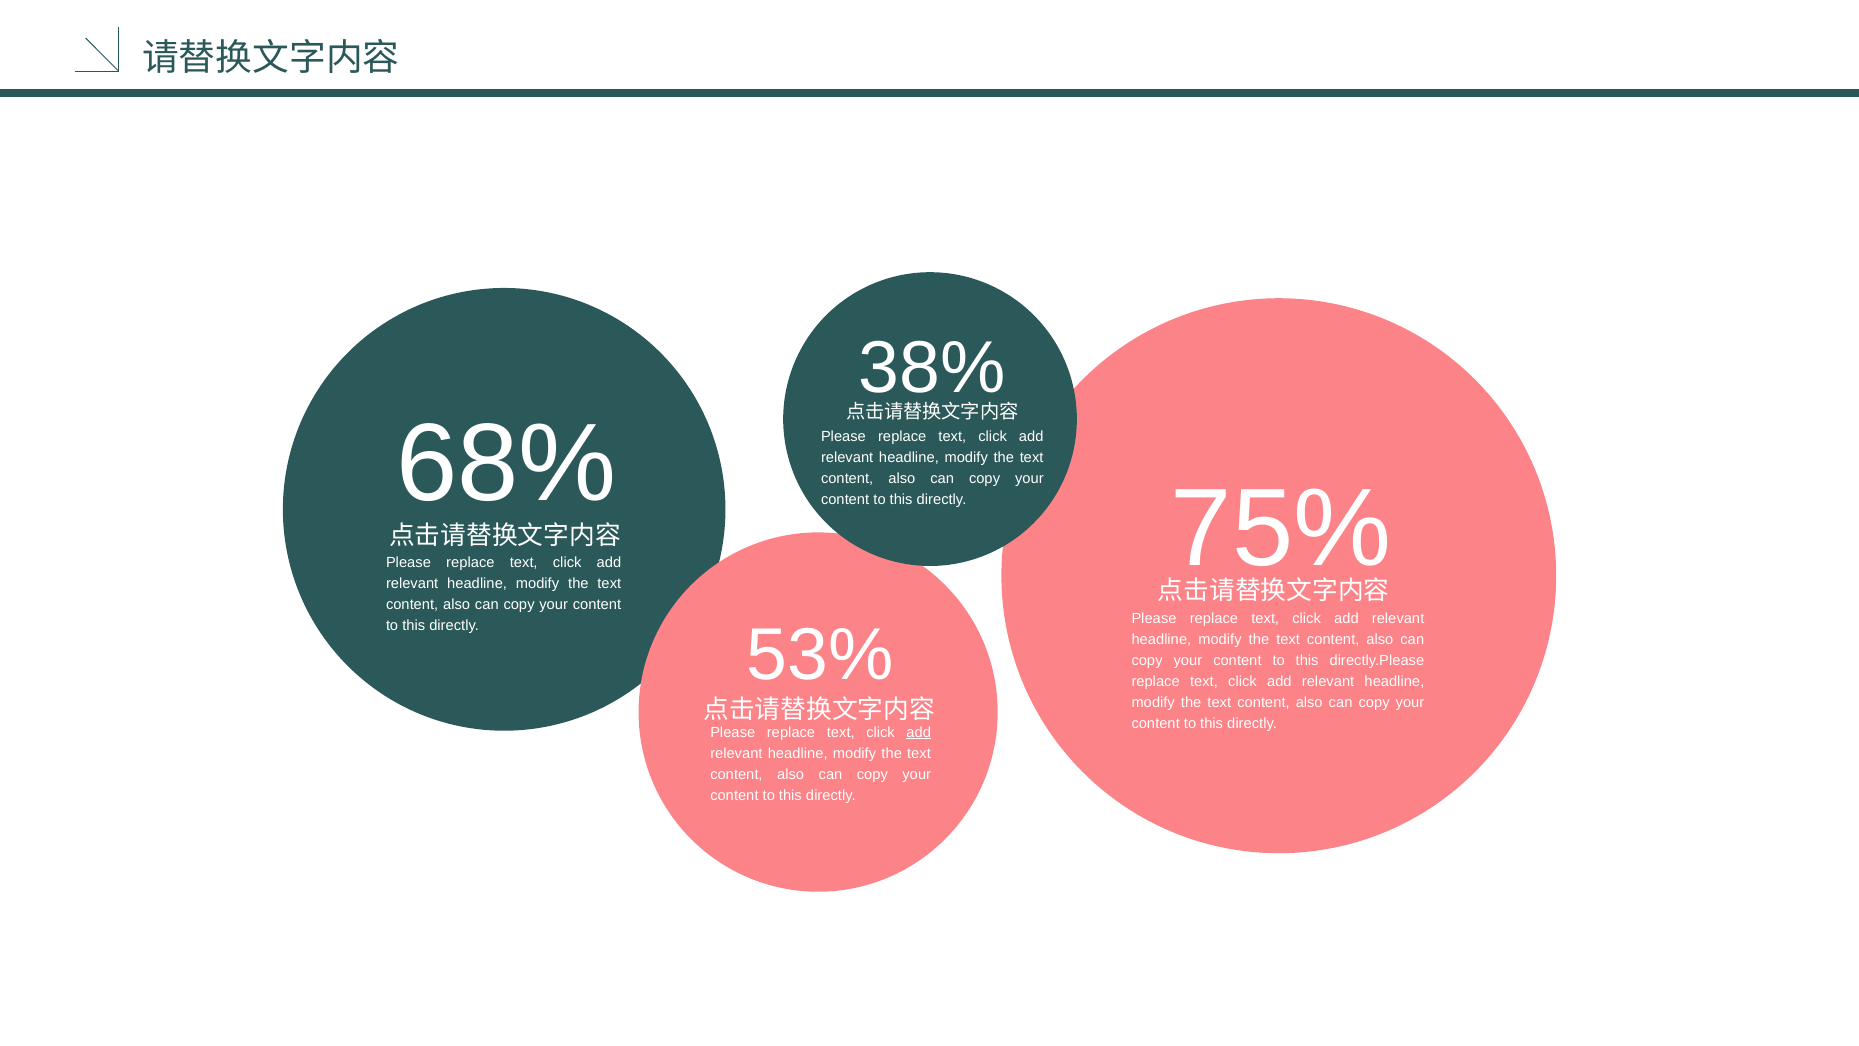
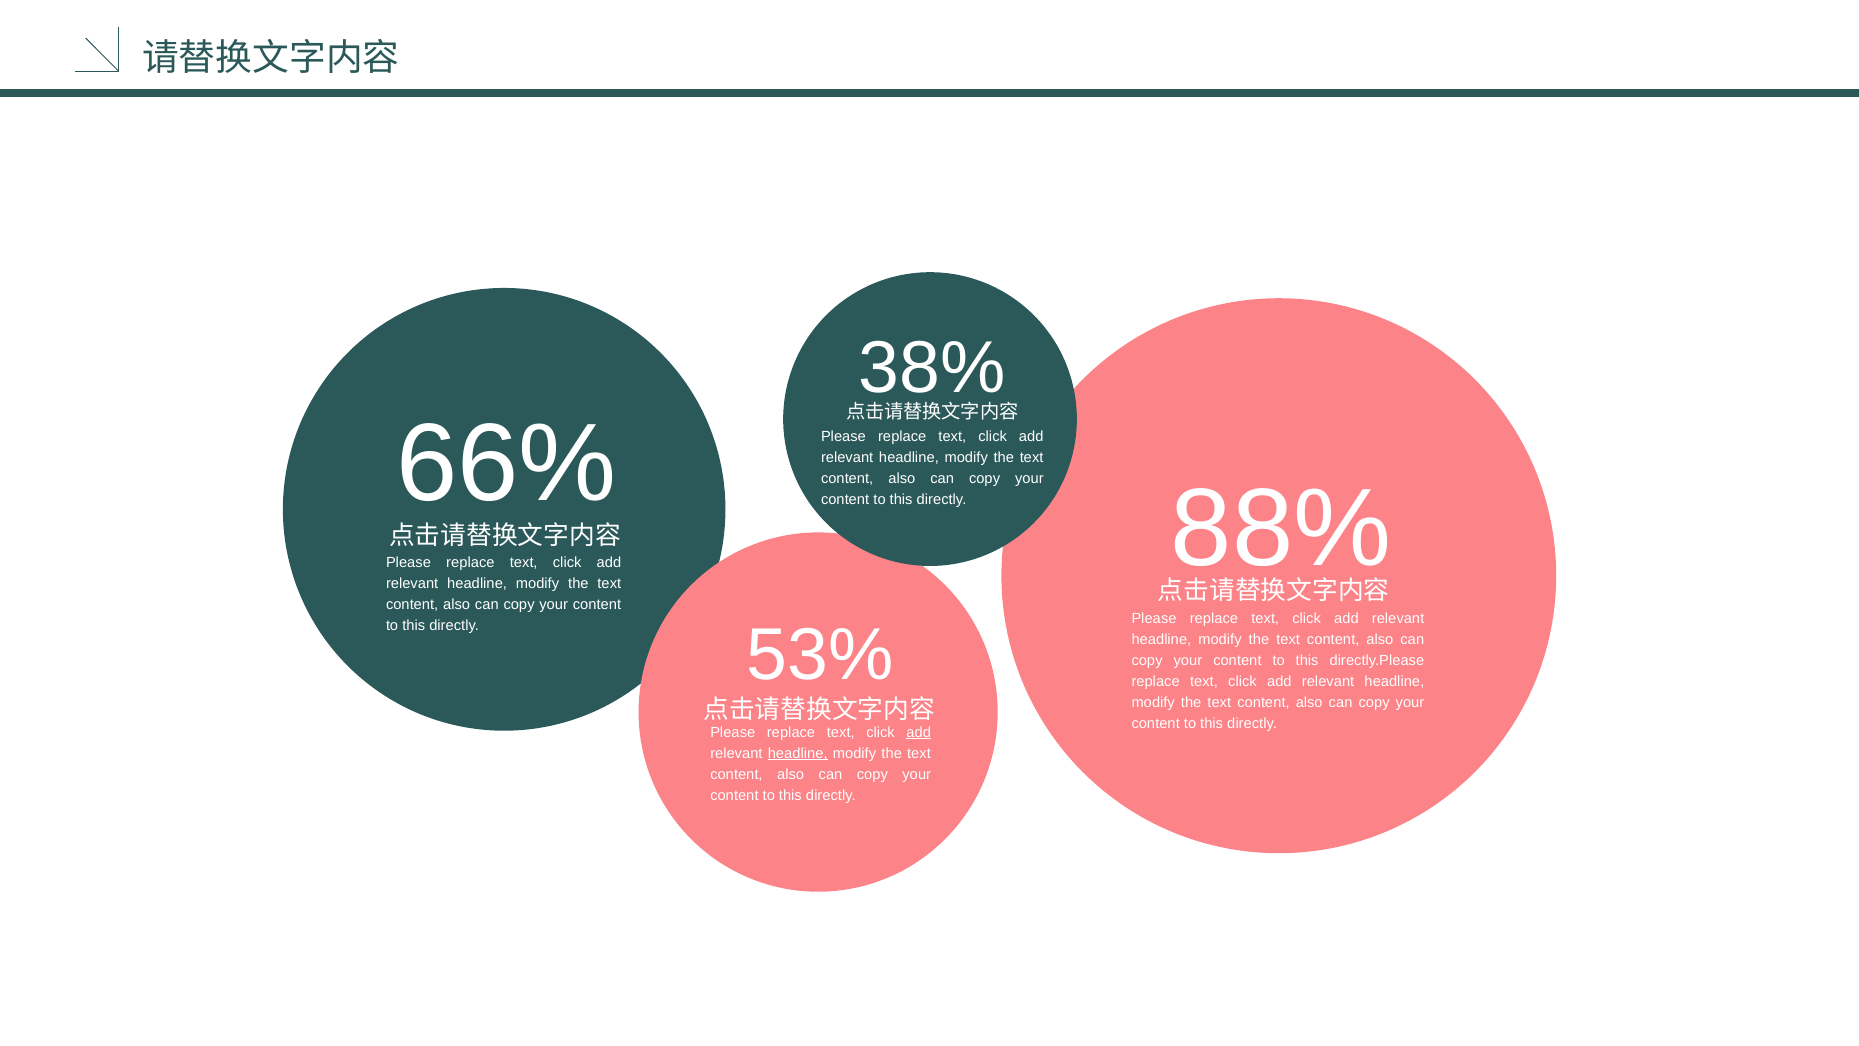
68%: 68% -> 66% (506, 464)
75%: 75% -> 88% (1281, 529)
headline underline: none -> present (798, 753)
